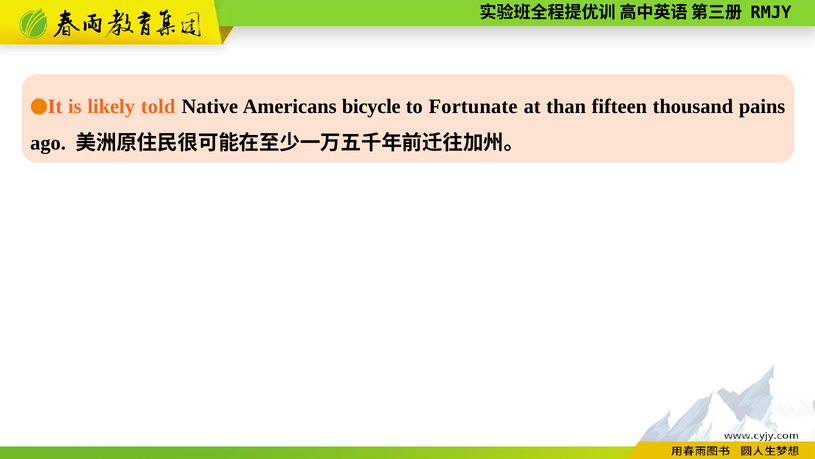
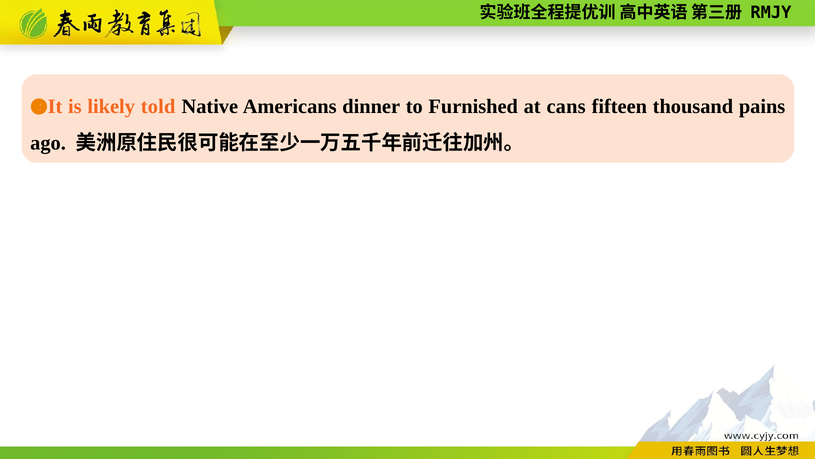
bicycle: bicycle -> dinner (371, 106)
Fortunate: Fortunate -> Furnished (473, 106)
than: than -> cans (566, 106)
